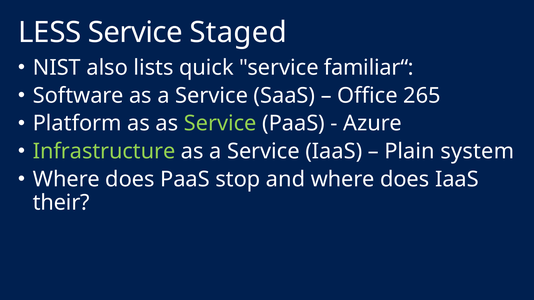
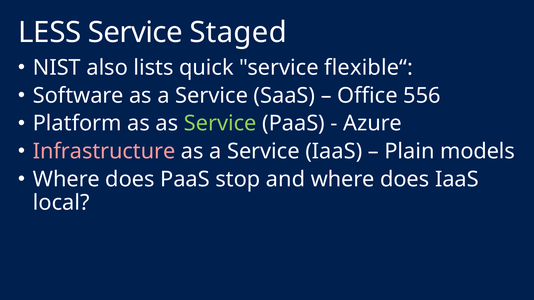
familiar“: familiar“ -> flexible“ (369, 68)
265: 265 -> 556 (422, 96)
Infrastructure colour: light green -> pink (104, 151)
system: system -> models (477, 151)
their: their -> local (61, 203)
